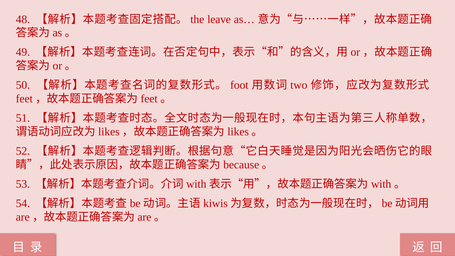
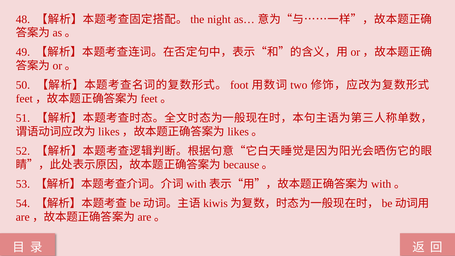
leave: leave -> night (219, 19)
